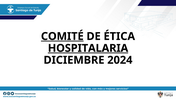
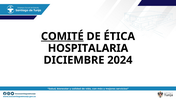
HOSPITALARIA underline: present -> none (88, 48)
